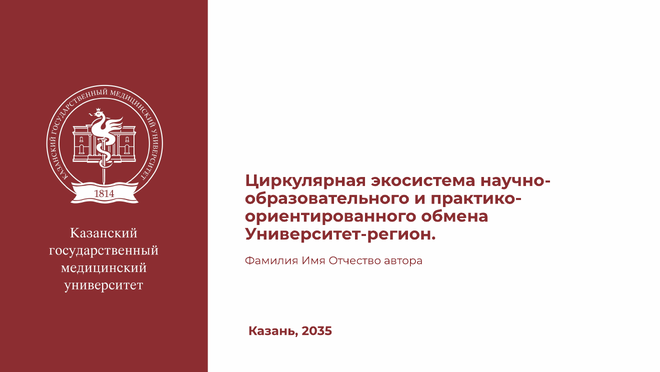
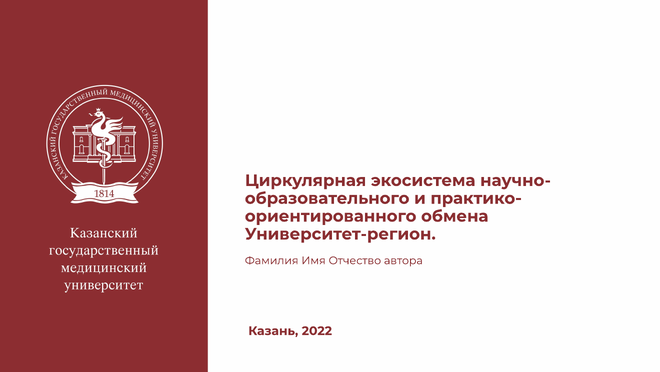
2035: 2035 -> 2022 (317, 330)
